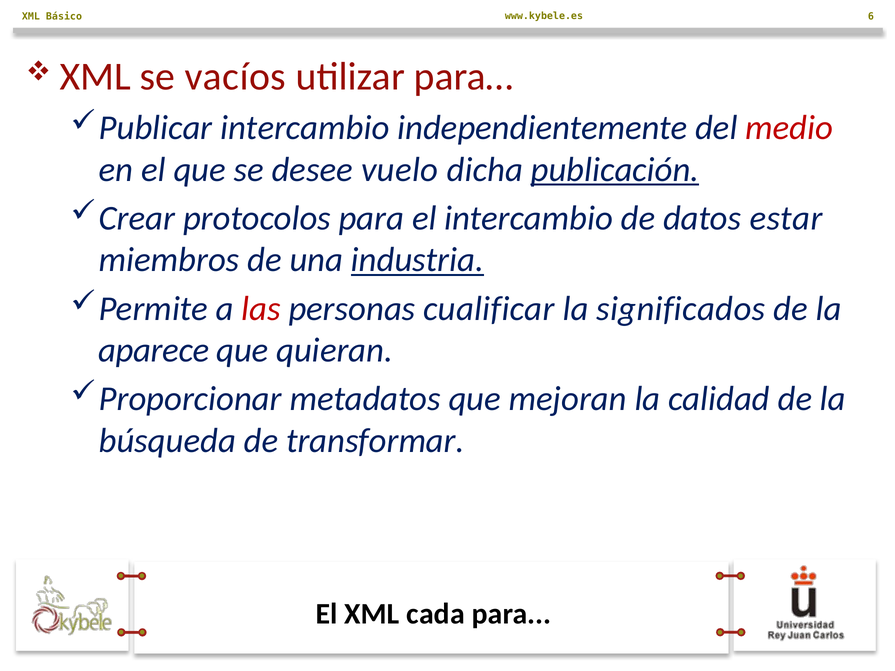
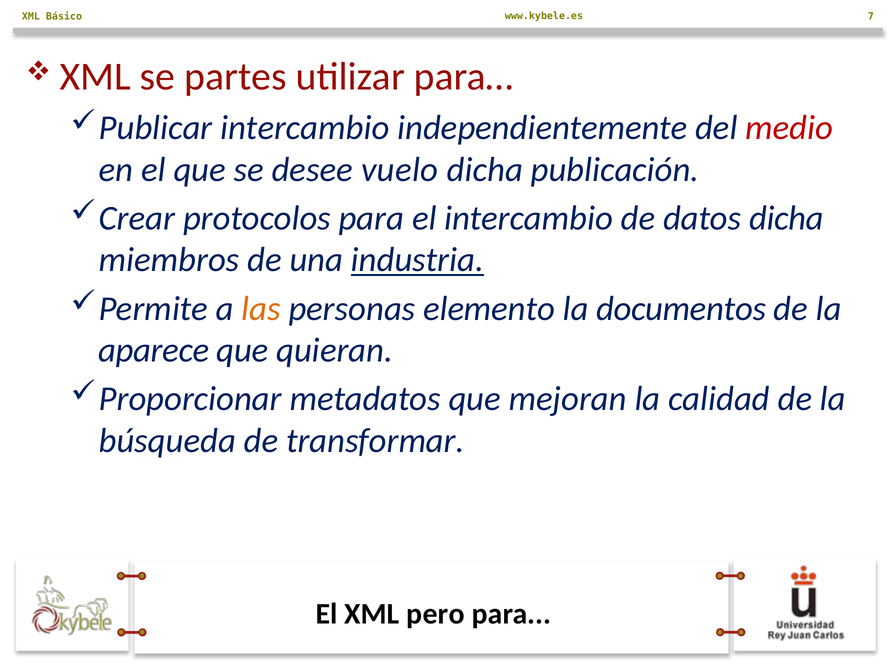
6: 6 -> 7 (871, 16)
vacíos: vacíos -> partes (235, 77)
publicación underline: present -> none (615, 170)
datos estar: estar -> dicha (786, 218)
las colour: red -> orange (261, 309)
cualificar: cualificar -> elemento (489, 309)
significados: significados -> documentos (681, 309)
cada: cada -> pero (436, 614)
